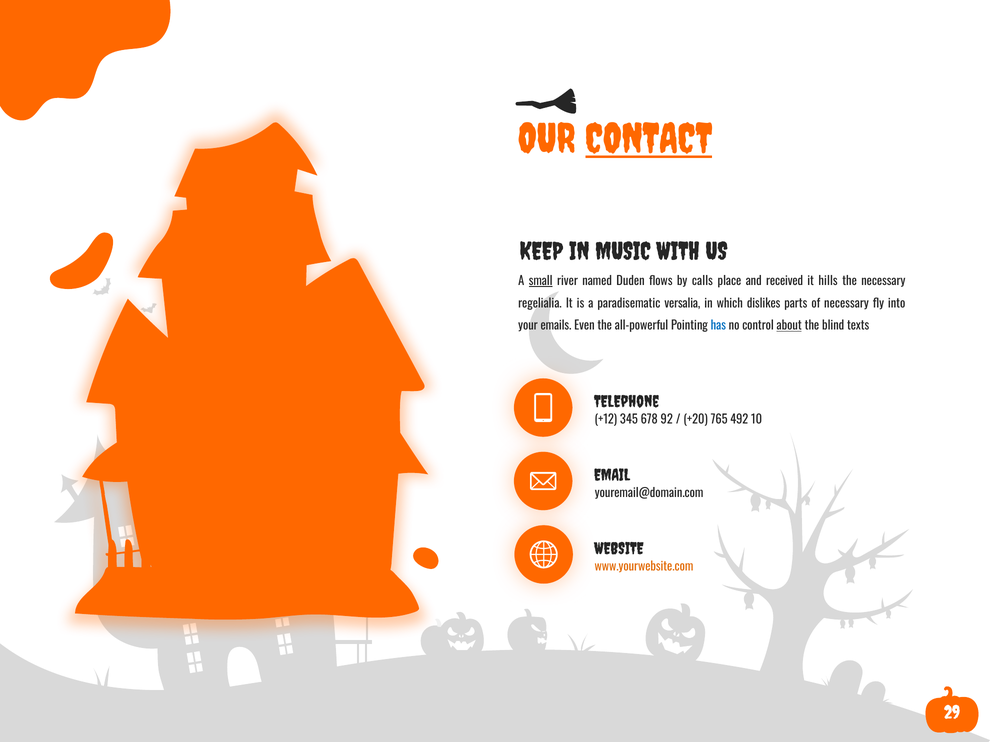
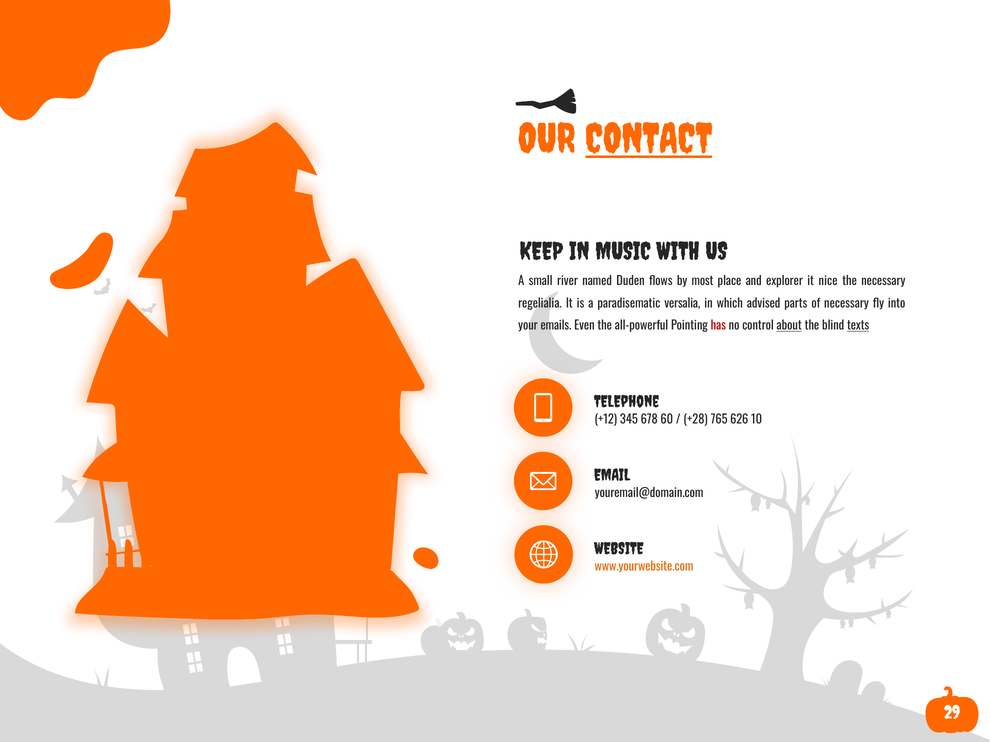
small underline: present -> none (541, 281)
calls: calls -> most (703, 281)
received: received -> explorer (785, 281)
hills: hills -> nice (828, 281)
dislikes: dislikes -> advised (764, 304)
has colour: blue -> red (718, 326)
texts underline: none -> present (858, 326)
92: 92 -> 60 (667, 420)
+20: +20 -> +28 (696, 420)
492: 492 -> 626 (739, 420)
